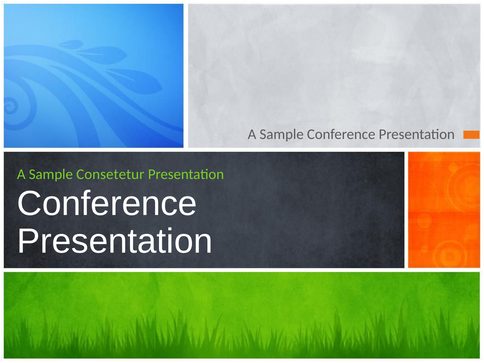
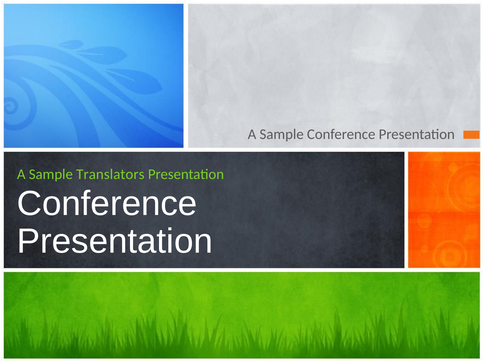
Consetetur: Consetetur -> Translators (110, 174)
